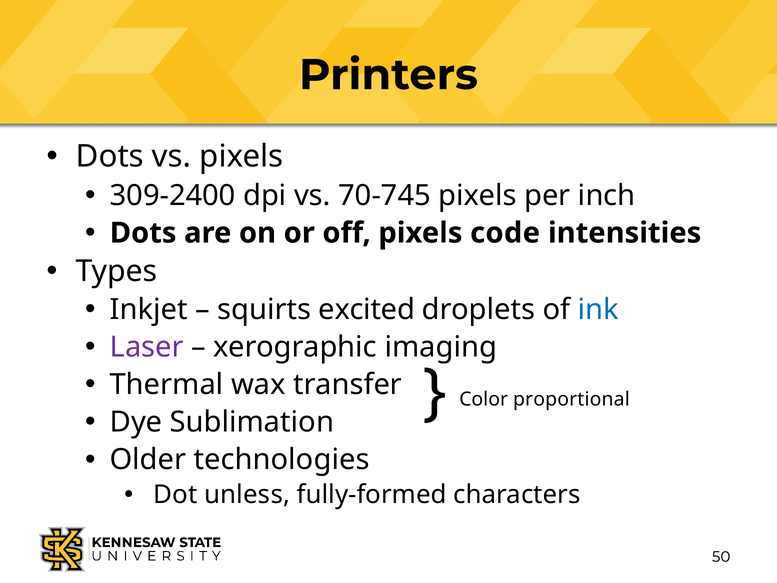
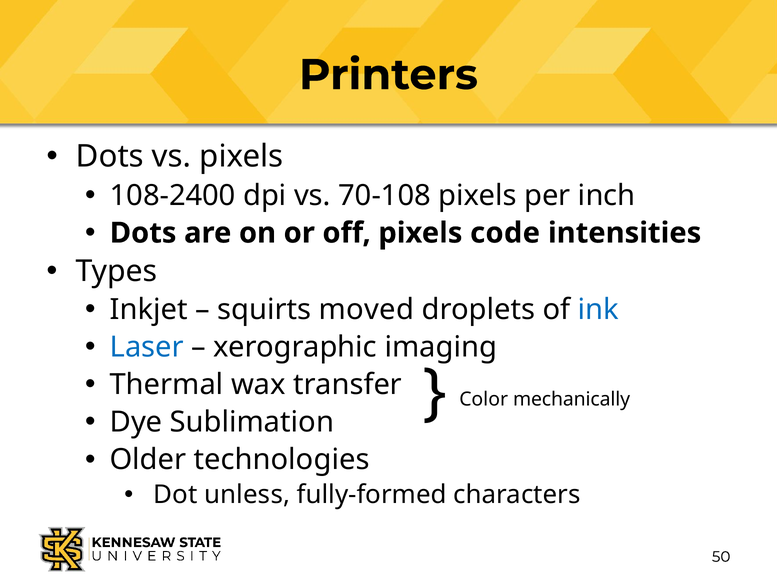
309-2400: 309-2400 -> 108-2400 (173, 195)
70-745: 70-745 -> 70-108 (385, 195)
excited: excited -> moved (366, 309)
Laser colour: purple -> blue (147, 347)
proportional: proportional -> mechanically (572, 399)
